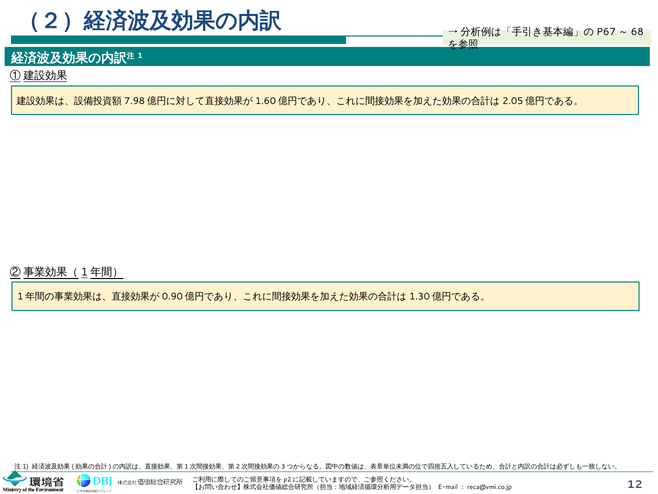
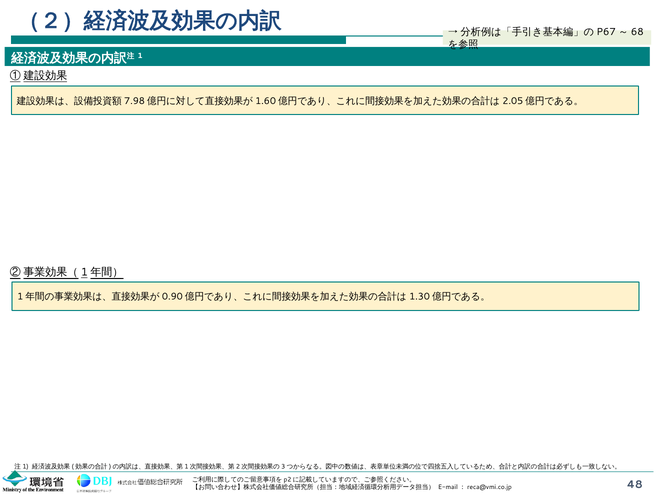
12: 12 -> 48 (635, 484)
